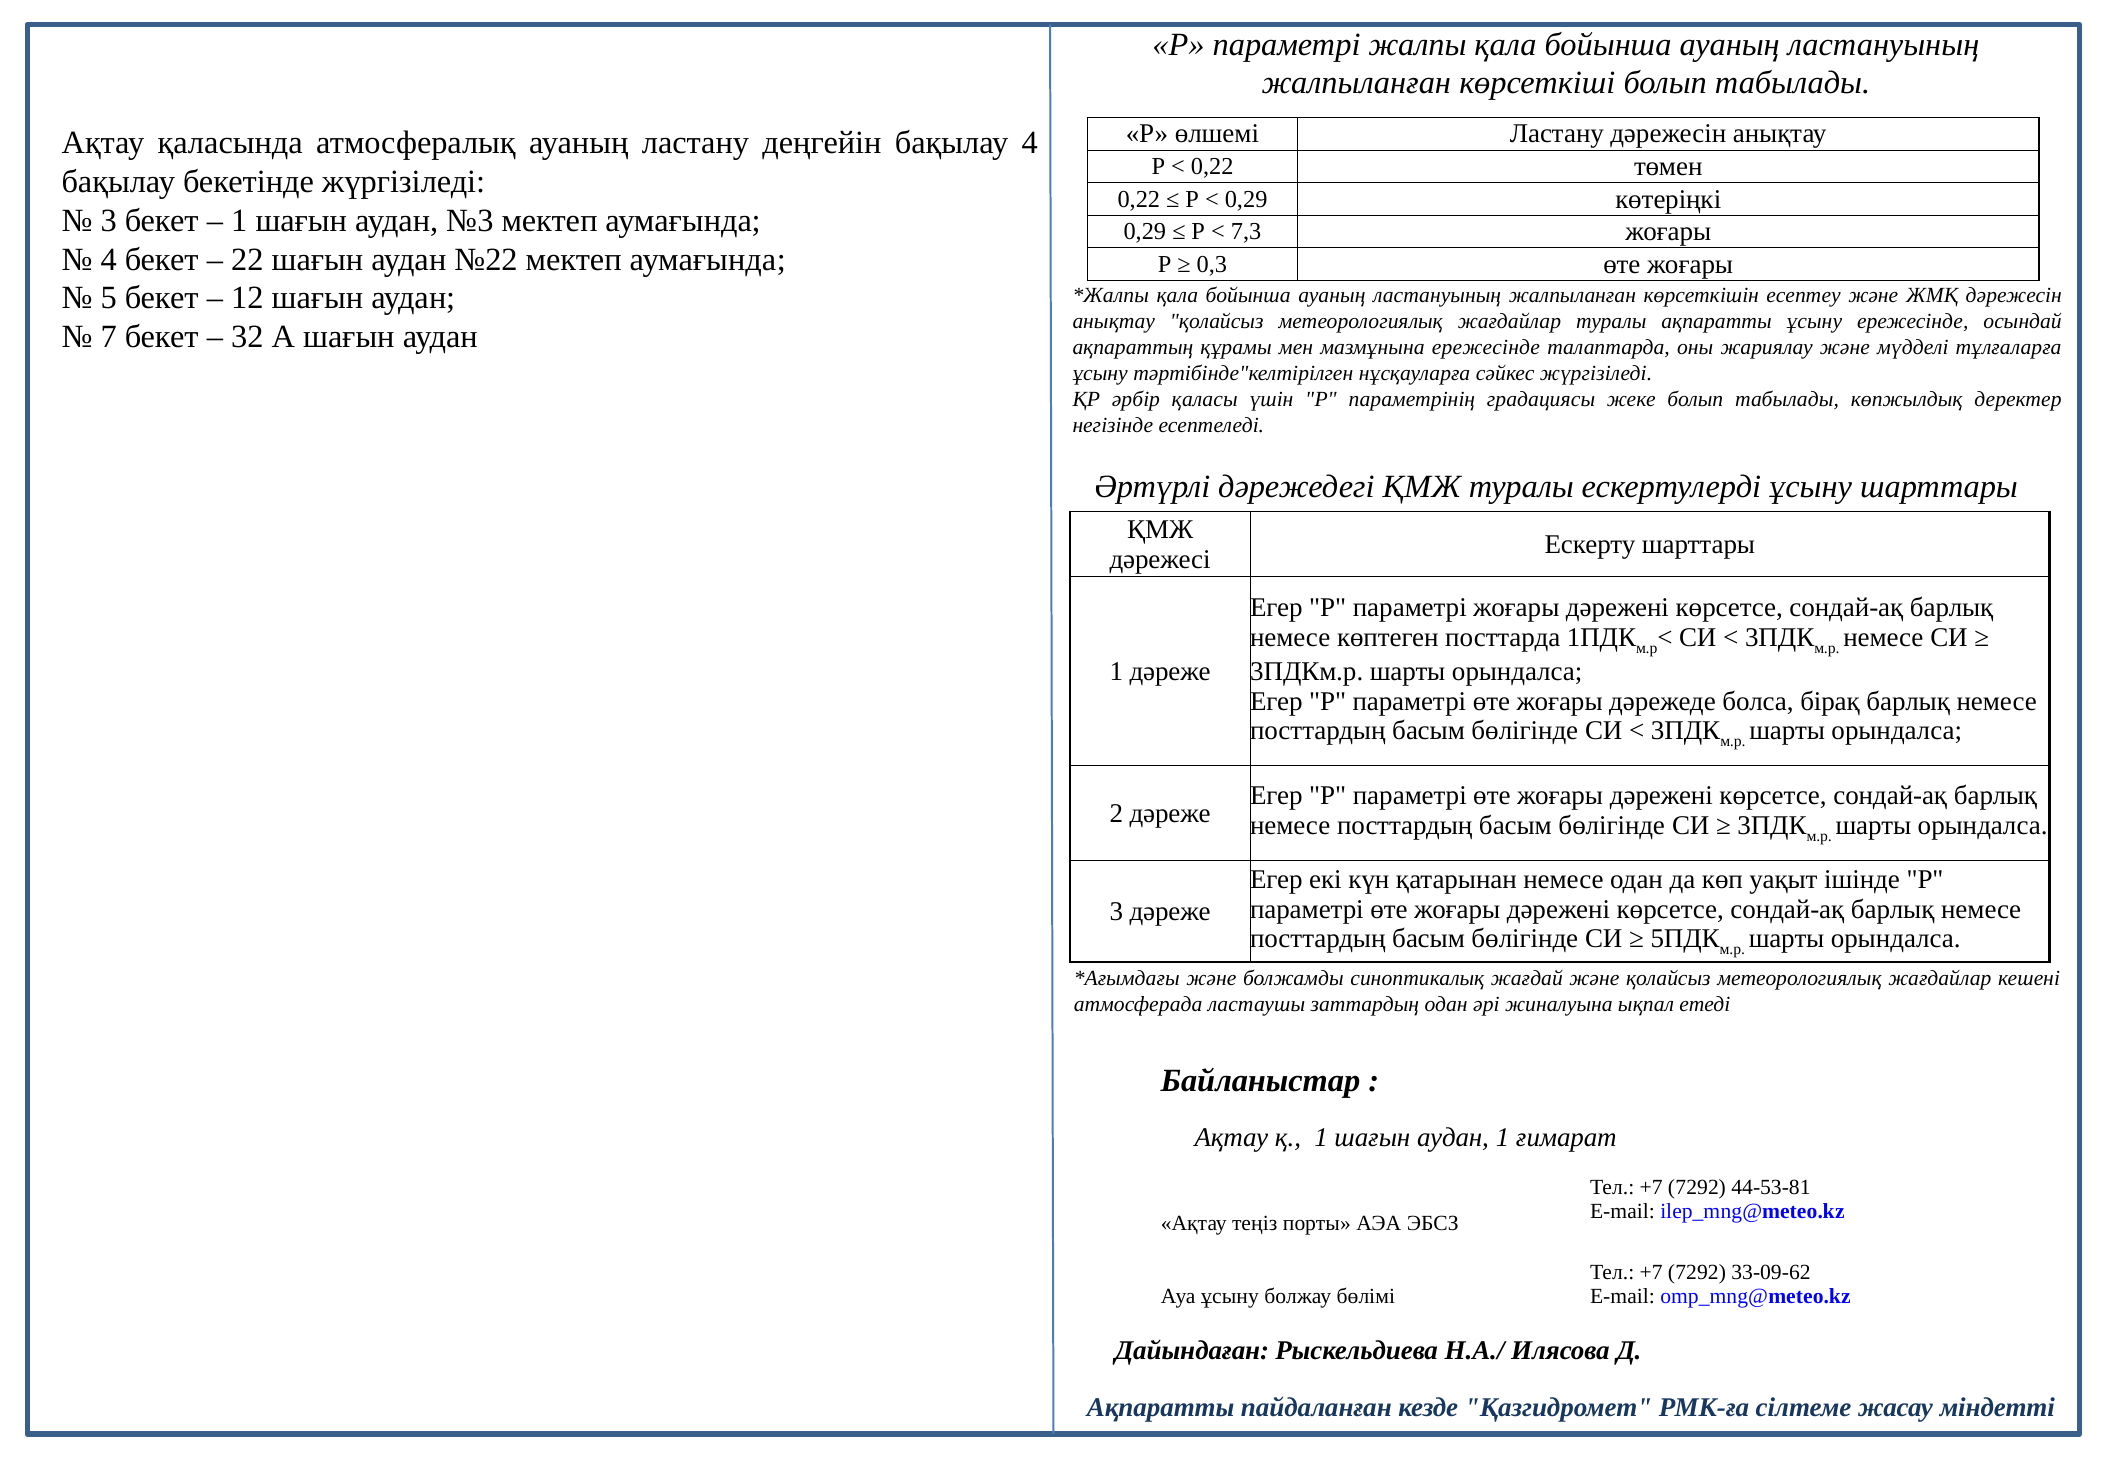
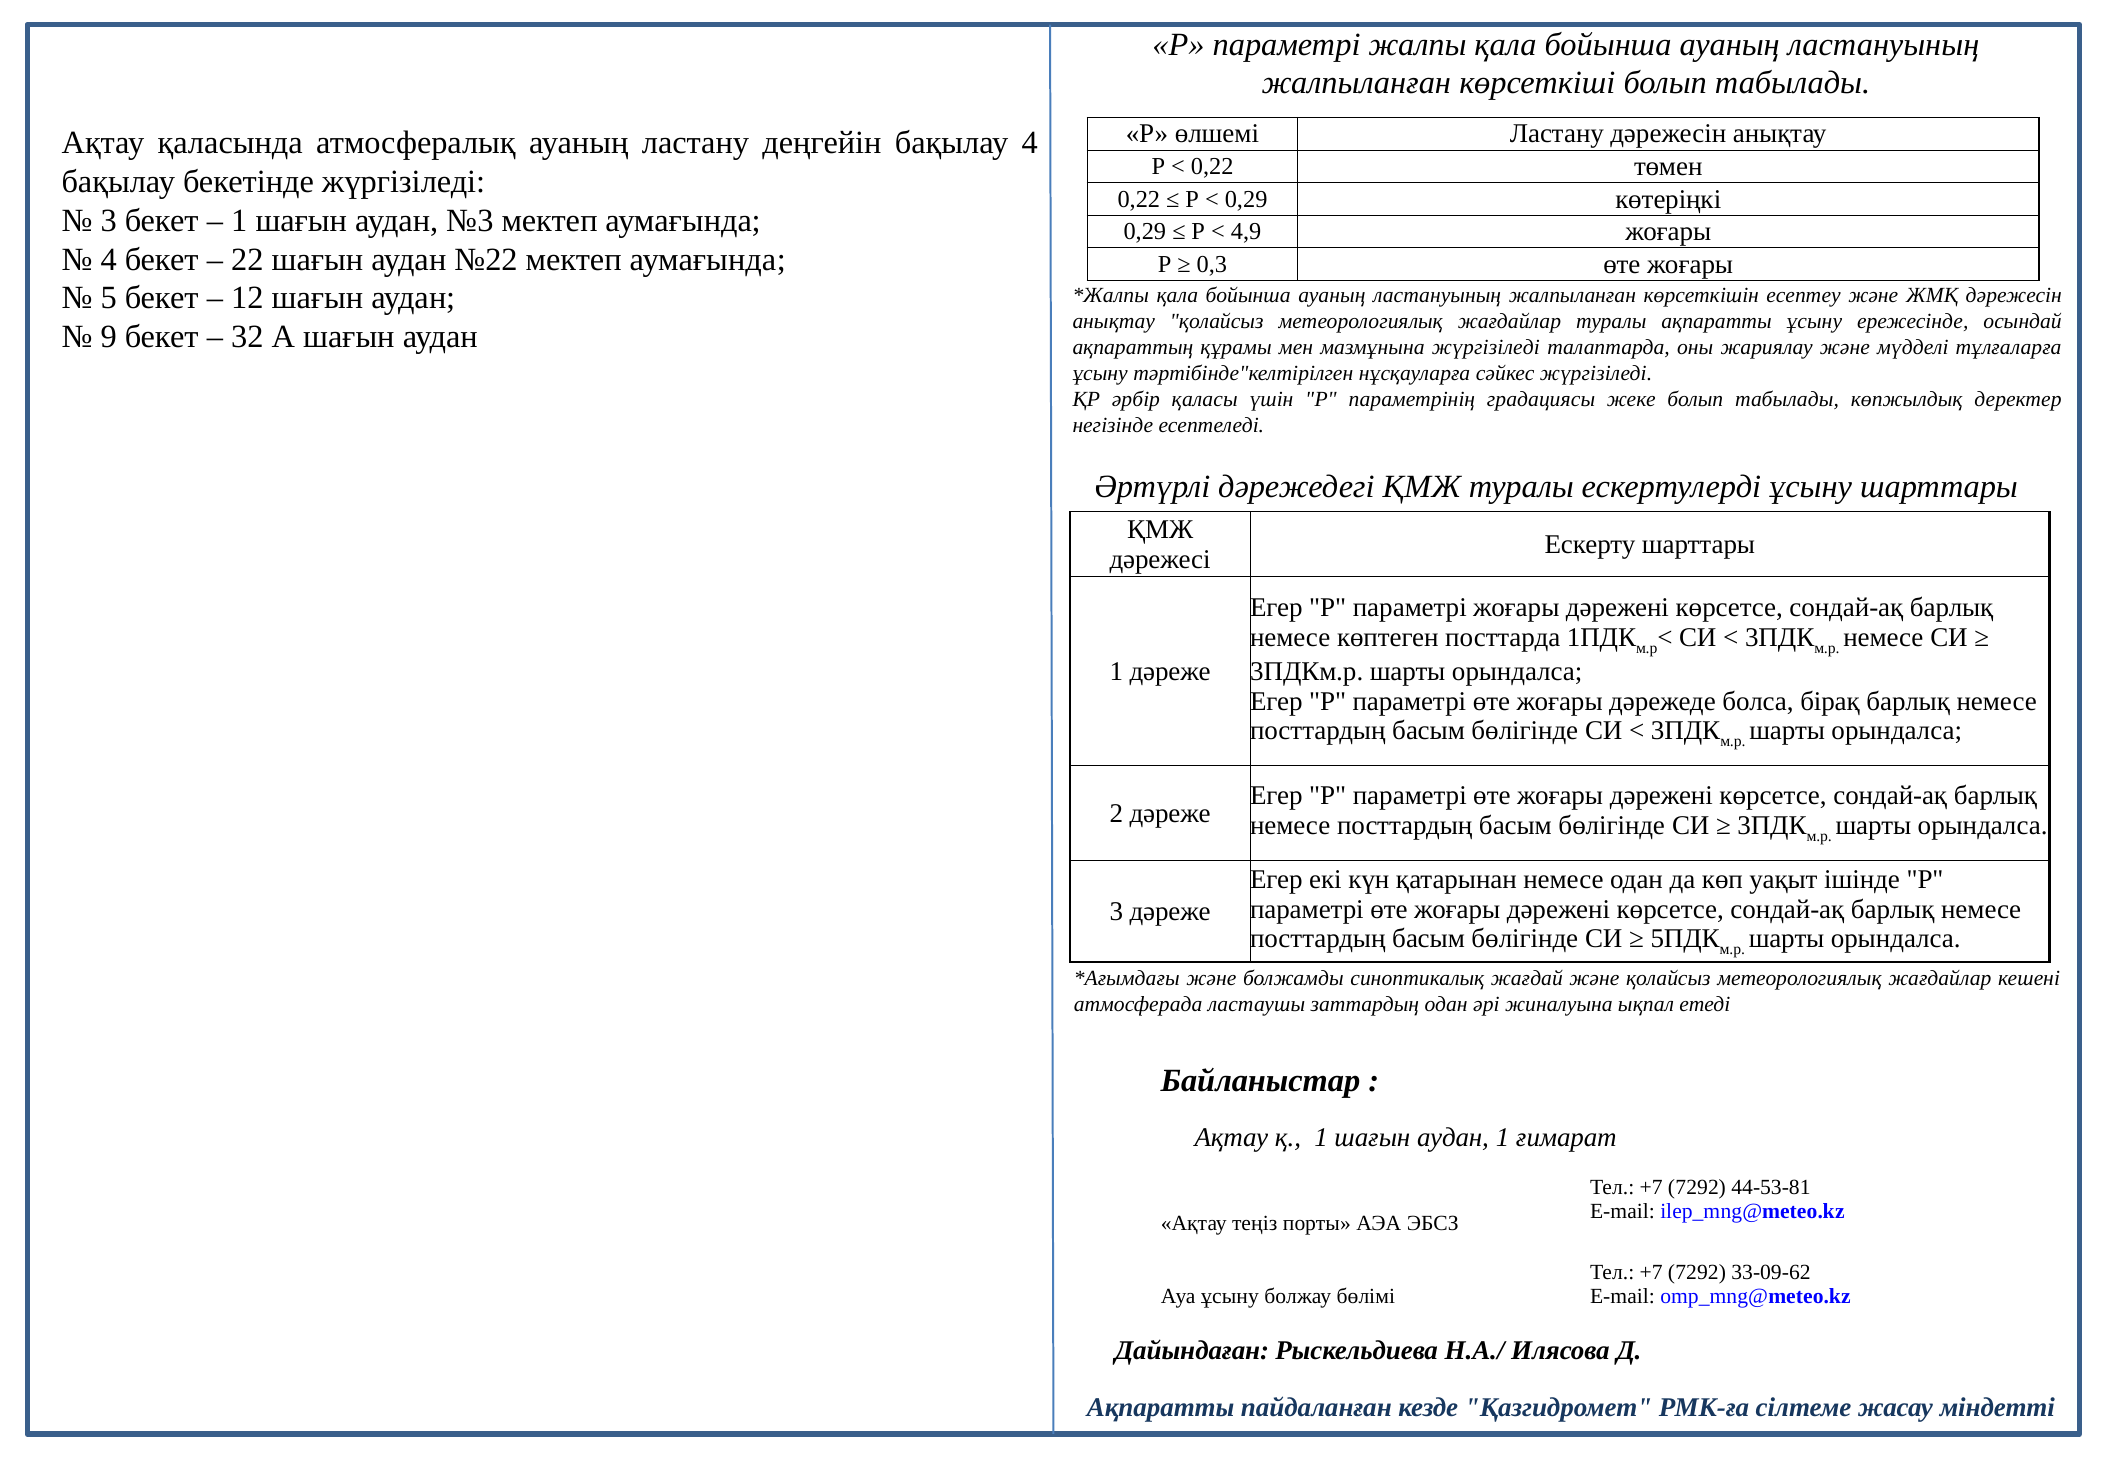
7,3: 7,3 -> 4,9 (1246, 232)
7: 7 -> 9 (109, 337)
мазмұнына ережесінде: ережесінде -> жүргізіледі (1486, 347)
